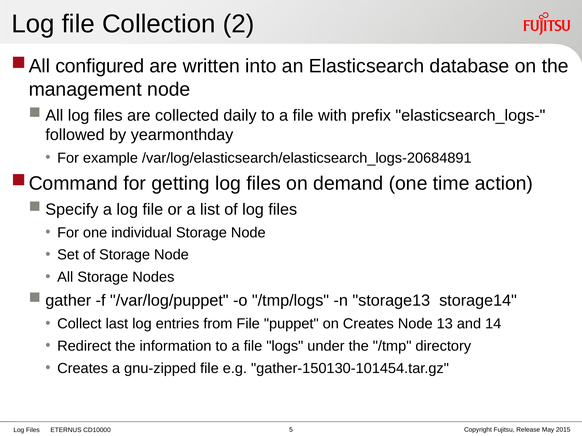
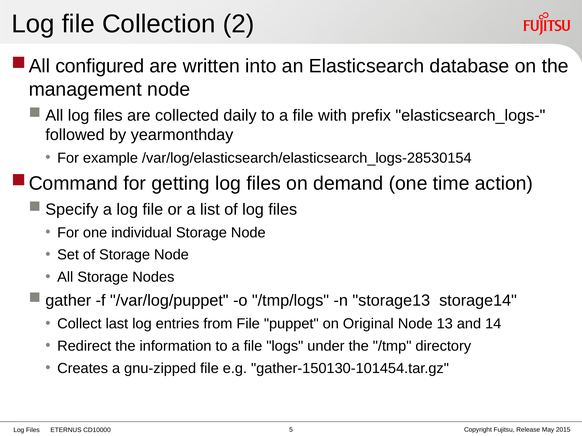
/var/log/elasticsearch/elasticsearch_logs-20684891: /var/log/elasticsearch/elasticsearch_logs-20684891 -> /var/log/elasticsearch/elasticsearch_logs-28530154 (307, 158)
on Creates: Creates -> Original (368, 324)
